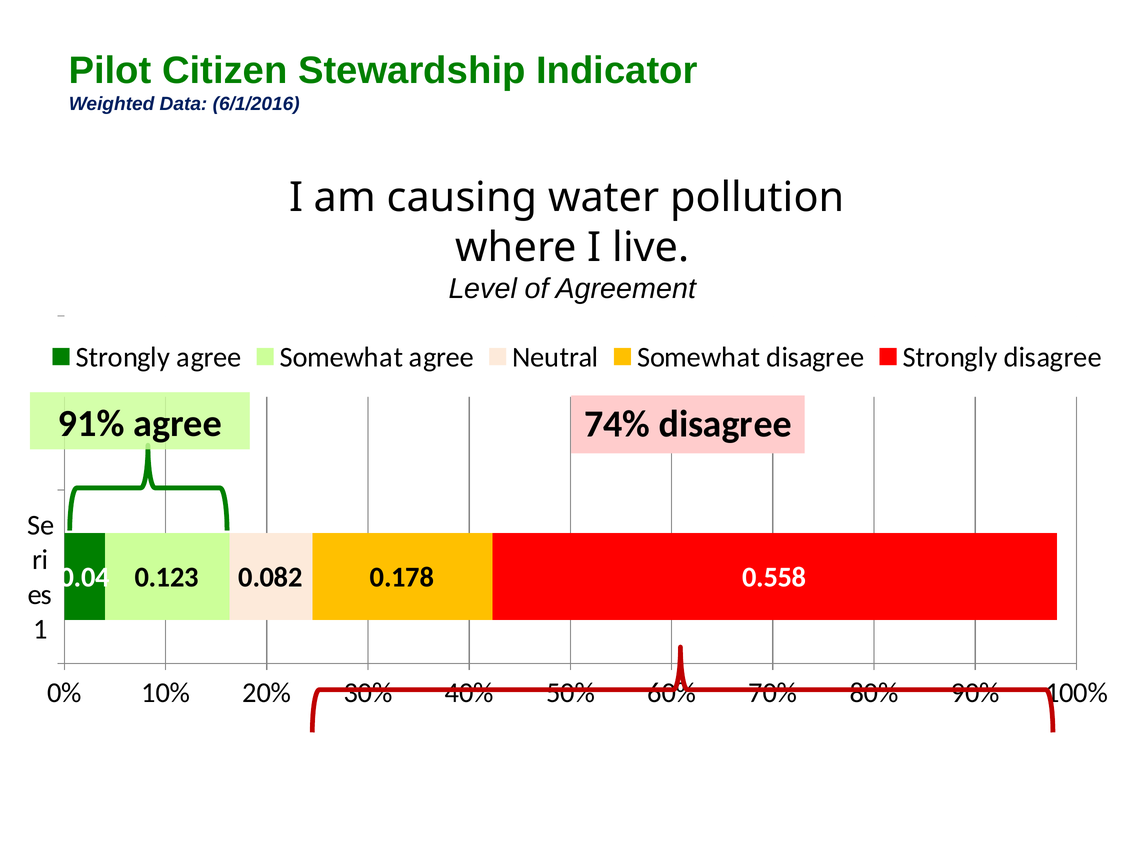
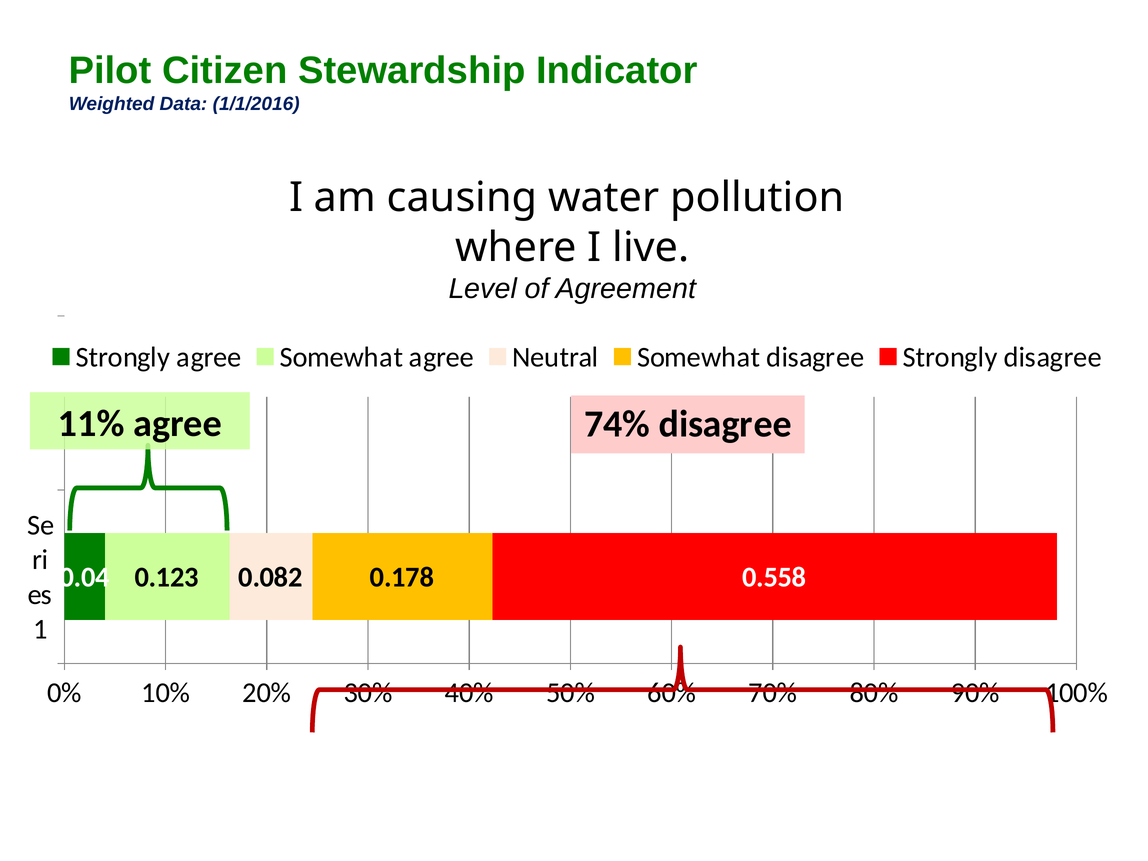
6/1/2016: 6/1/2016 -> 1/1/2016 (256, 104)
91%: 91% -> 11% (91, 423)
